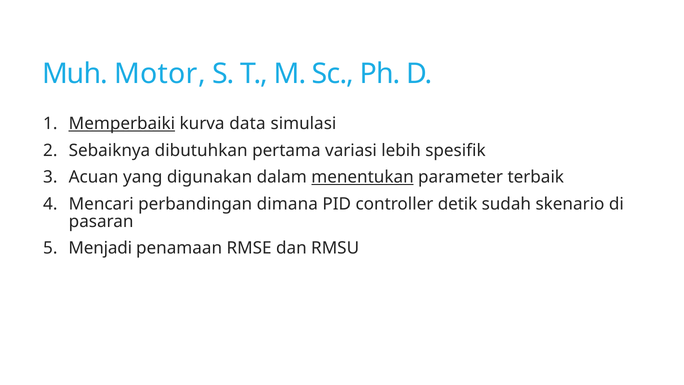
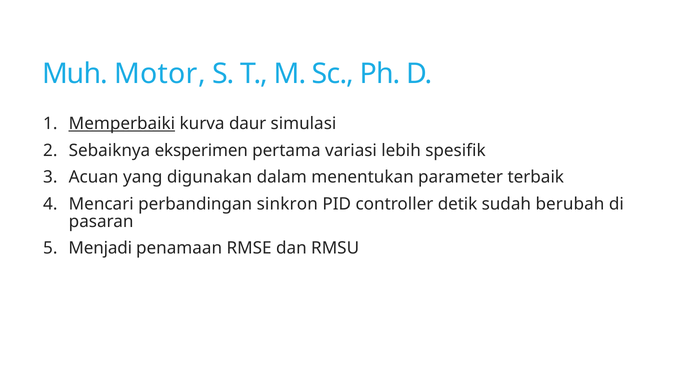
data: data -> daur (248, 124)
dibutuhkan: dibutuhkan -> eksperimen (201, 150)
menentukan underline: present -> none (362, 177)
dimana: dimana -> sinkron (287, 204)
skenario: skenario -> berubah (570, 204)
